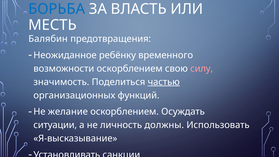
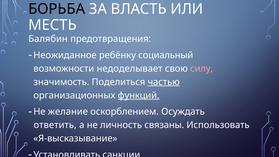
БОРЬБА colour: blue -> black (57, 9)
временного: временного -> социальный (166, 55)
возможности оскорблением: оскорблением -> недоделывает (130, 69)
функций underline: none -> present (139, 95)
ситуации: ситуации -> ответить (55, 125)
должны: должны -> связаны (164, 125)
